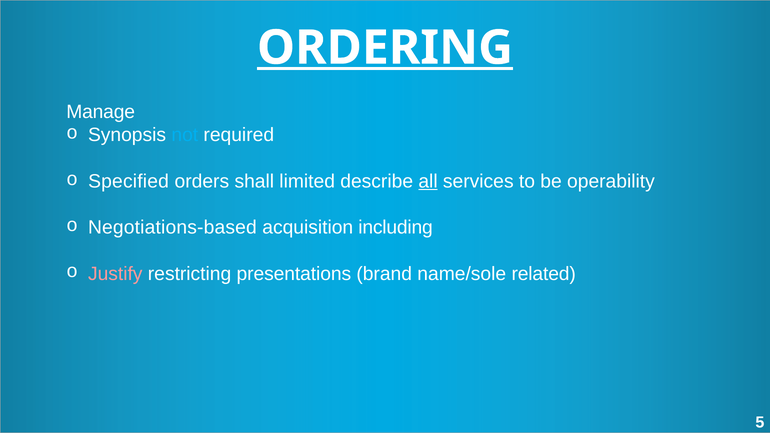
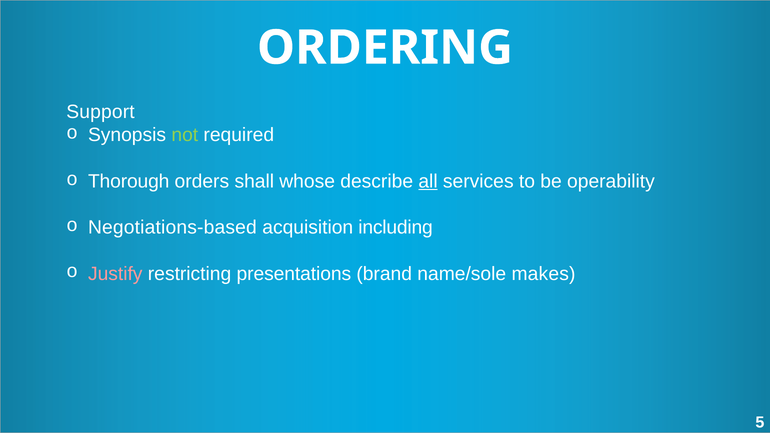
ORDERING underline: present -> none (385, 48)
Manage: Manage -> Support (101, 112)
not colour: light blue -> light green (185, 135)
Specified: Specified -> Thorough (129, 181)
limited: limited -> whose (307, 181)
related: related -> makes (544, 274)
